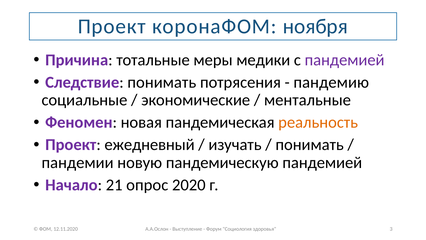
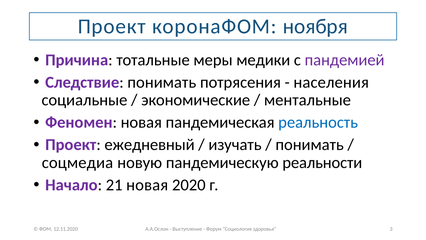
пандемию: пандемию -> населения (331, 82)
реальность colour: orange -> blue (318, 122)
пандемии: пандемии -> соцмедиа (77, 162)
пандемическую пандемией: пандемией -> реальности (322, 162)
21 опрос: опрос -> новая (147, 185)
